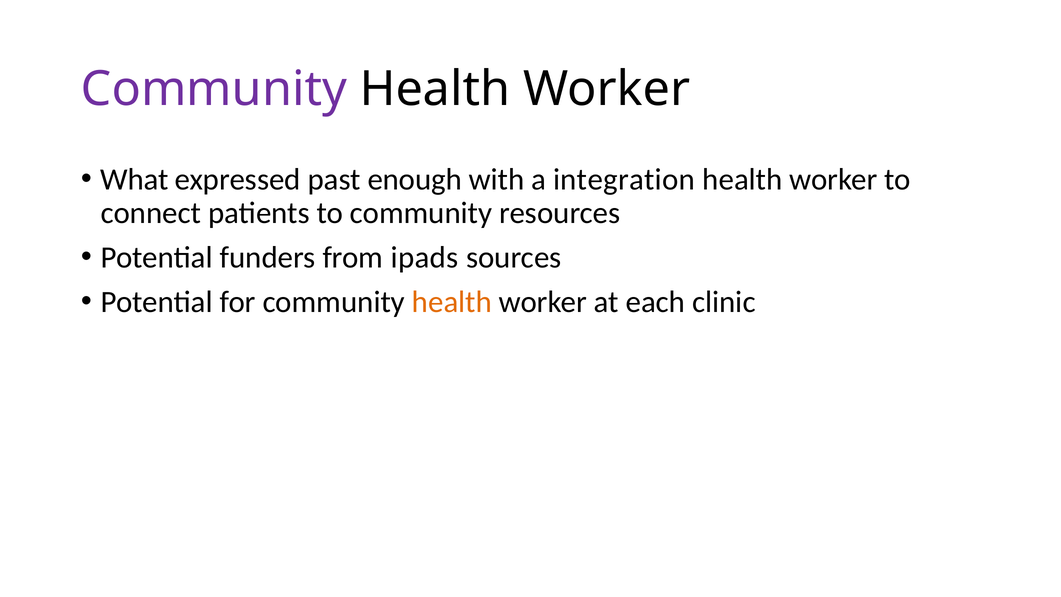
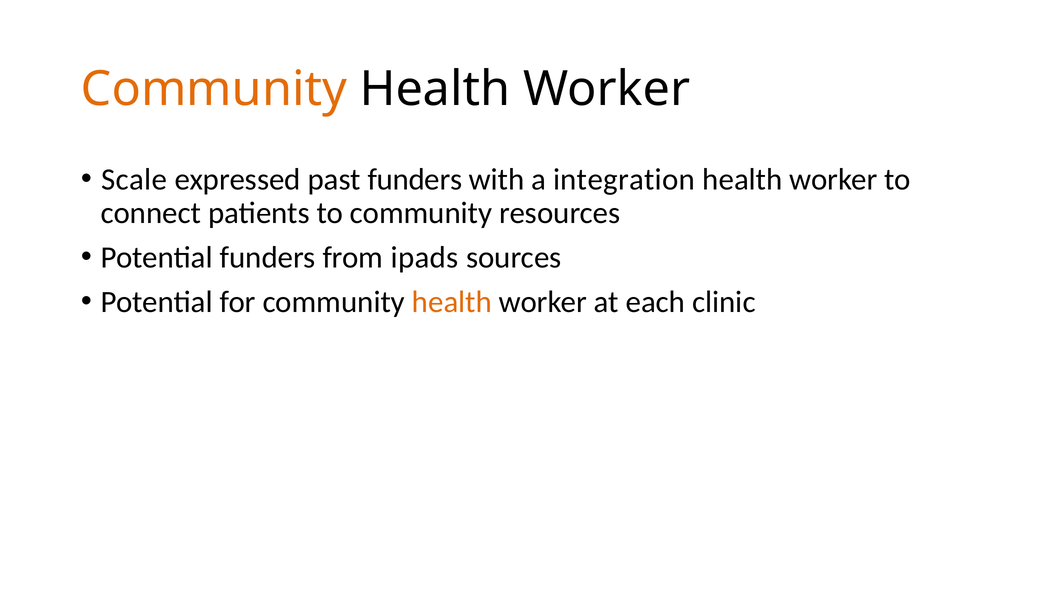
Community colour: purple -> orange (214, 89)
What: What -> Scale (134, 179)
past enough: enough -> funders (415, 179)
